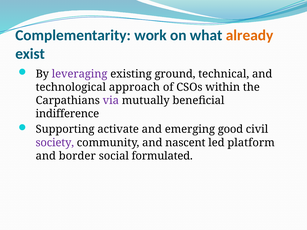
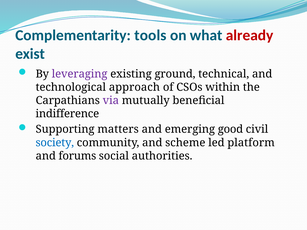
work: work -> tools (150, 35)
already colour: orange -> red (250, 35)
activate: activate -> matters (118, 129)
society colour: purple -> blue (55, 143)
nascent: nascent -> scheme (185, 143)
border: border -> forums (77, 156)
formulated: formulated -> authorities (162, 156)
